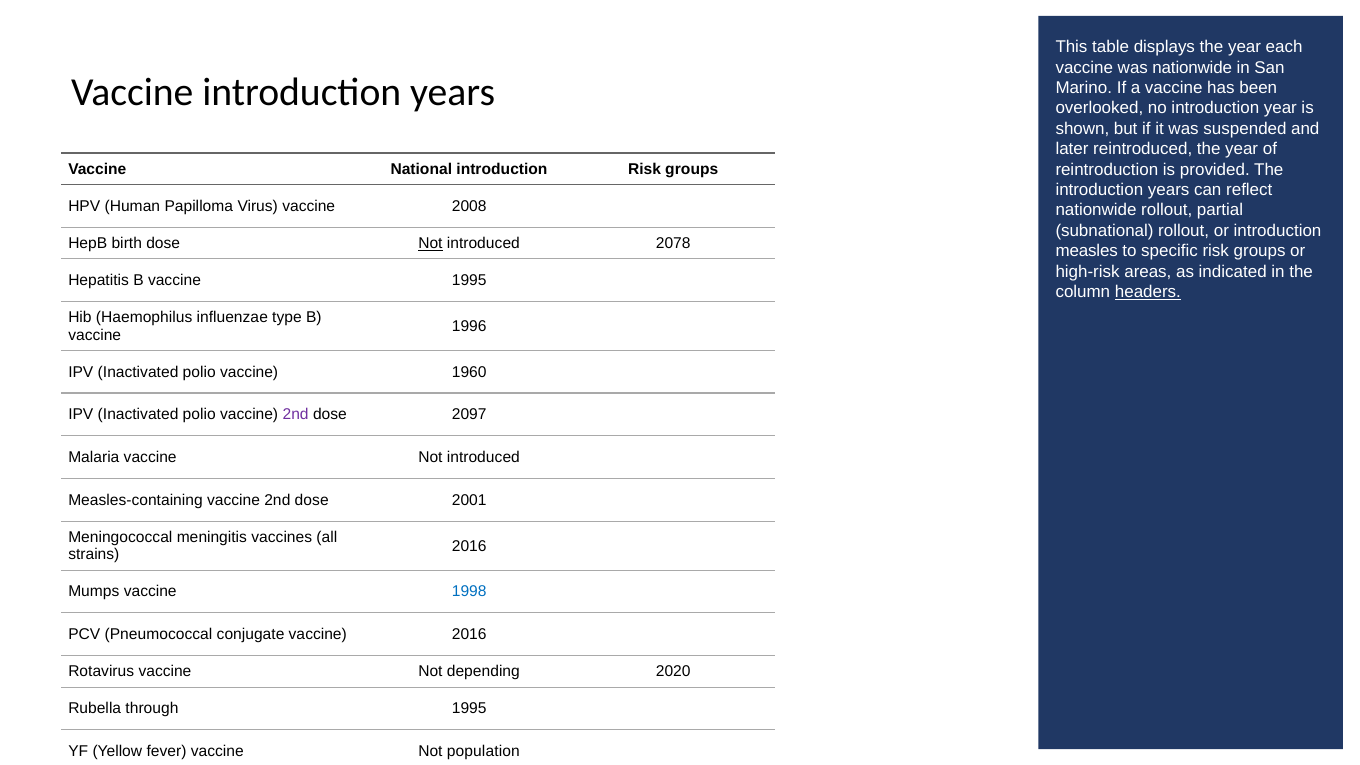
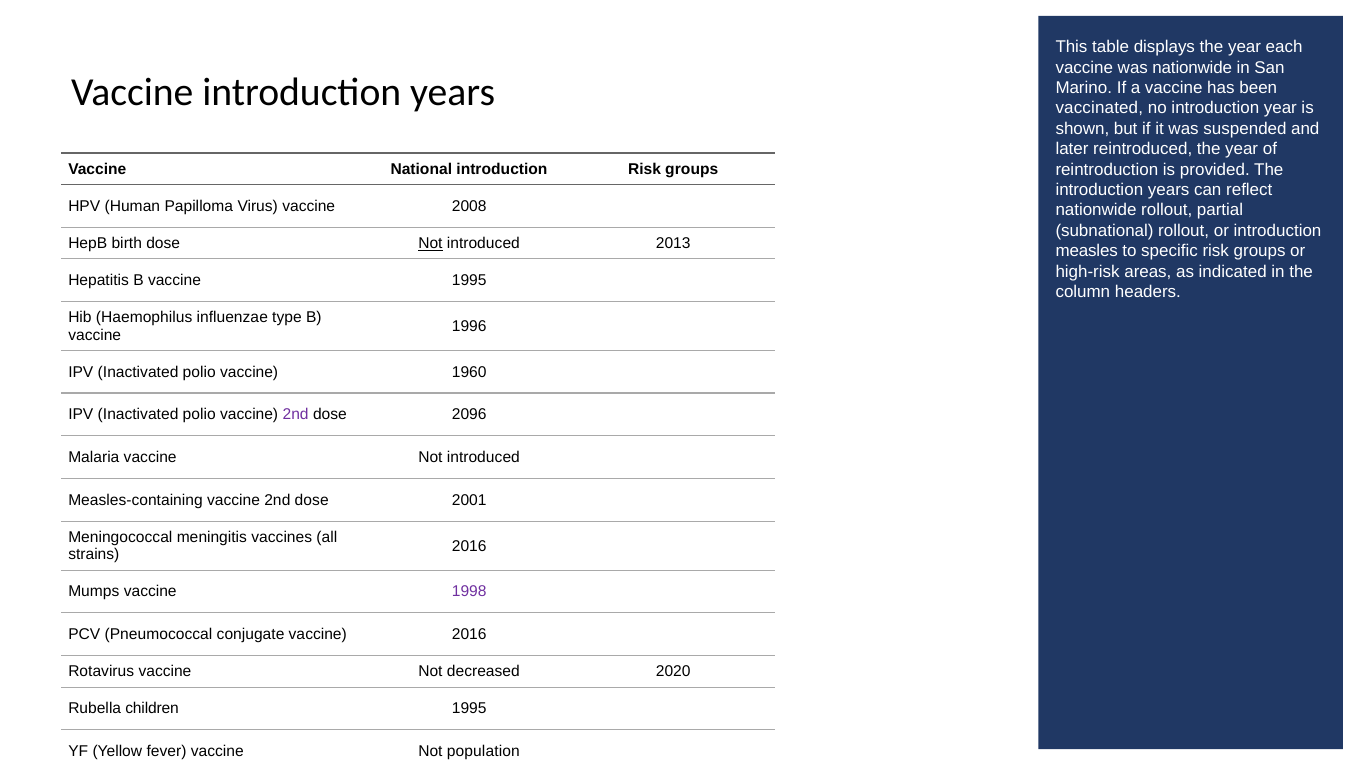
overlooked: overlooked -> vaccinated (1099, 108)
2078: 2078 -> 2013 (673, 243)
headers underline: present -> none (1148, 292)
2097: 2097 -> 2096 (469, 415)
1998 colour: blue -> purple (469, 592)
depending: depending -> decreased (483, 672)
through: through -> children (152, 709)
